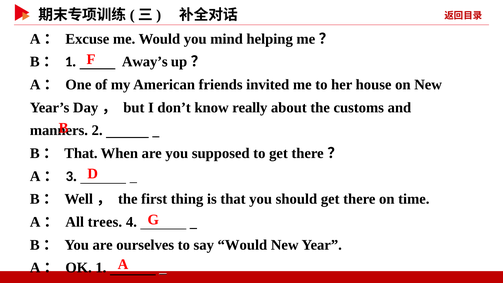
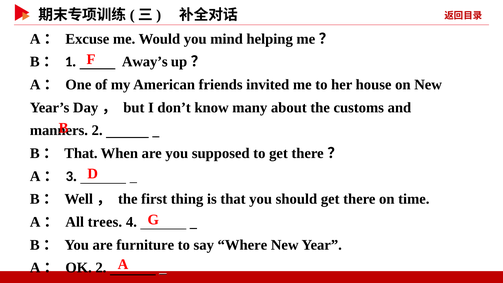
really: really -> many (250, 108)
ourselves: ourselves -> furniture (145, 245)
say Would: Would -> Where (242, 245)
OK 1: 1 -> 2 (101, 268)
